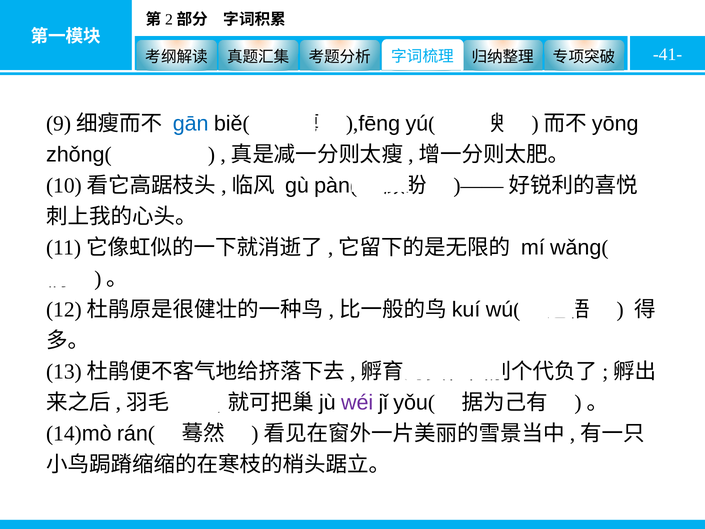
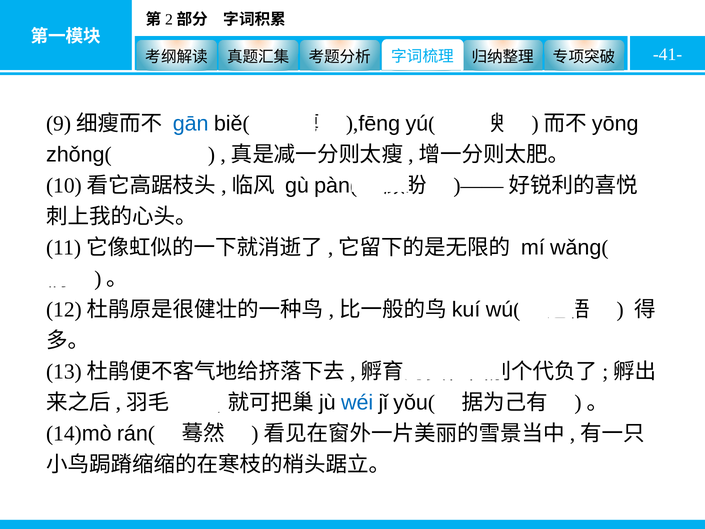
wéi colour: purple -> blue (357, 402)
